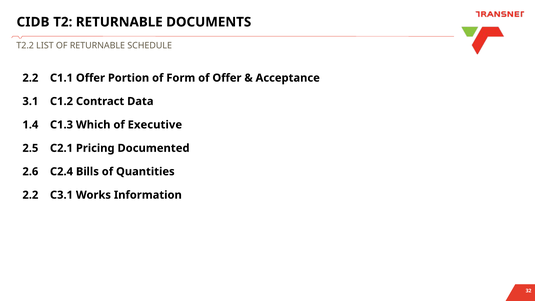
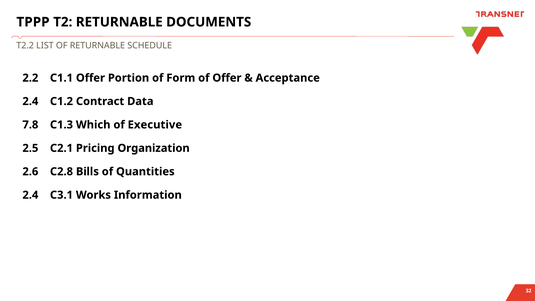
CIDB: CIDB -> TPPP (33, 22)
3.1: 3.1 -> 2.4 (30, 101)
1.4: 1.4 -> 7.8 (30, 125)
Documented: Documented -> Organization (154, 148)
C2.4: C2.4 -> C2.8 (61, 172)
2.2: 2.2 -> 2.4 (30, 195)
